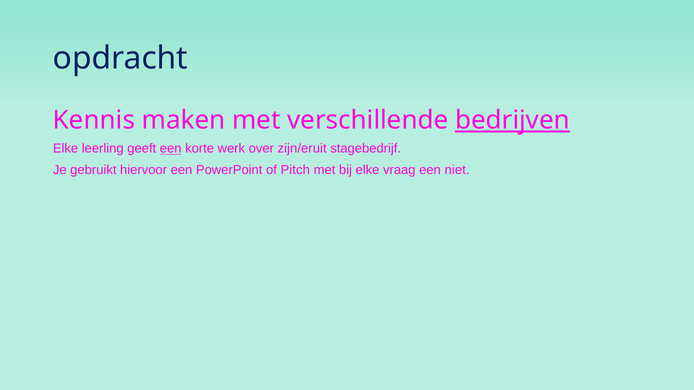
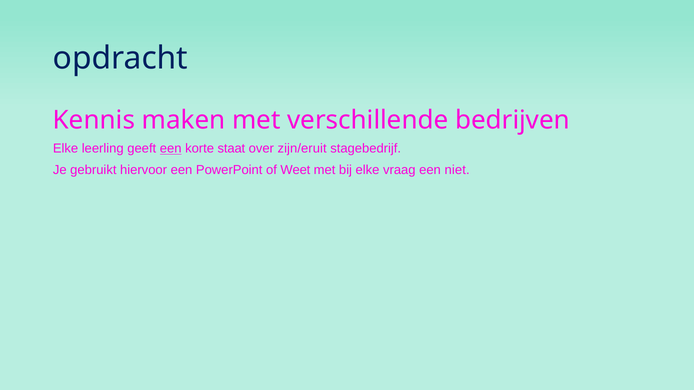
bedrijven underline: present -> none (513, 120)
werk: werk -> staat (231, 149)
Pitch: Pitch -> Weet (295, 170)
